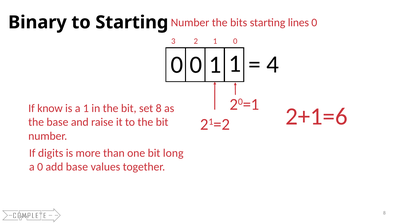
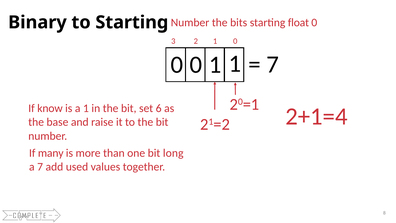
lines: lines -> float (298, 23)
4: 4 -> 7 (273, 64)
set 8: 8 -> 6 (159, 108)
2+1=6: 2+1=6 -> 2+1=4 (316, 116)
digits: digits -> many (51, 153)
a 0: 0 -> 7 (40, 167)
add base: base -> used (77, 167)
